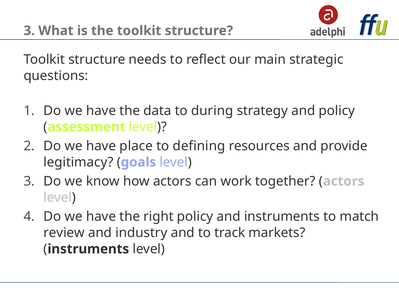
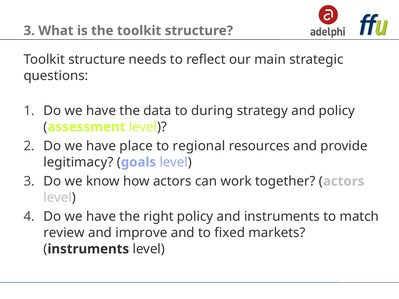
defining: defining -> regional (199, 146)
industry: industry -> improve (141, 233)
track: track -> fixed (230, 233)
